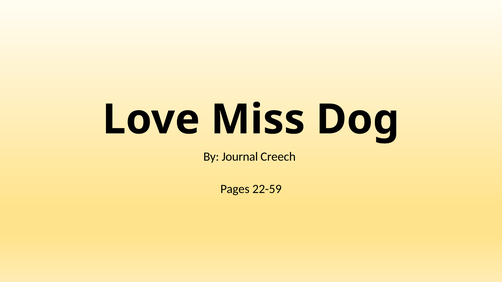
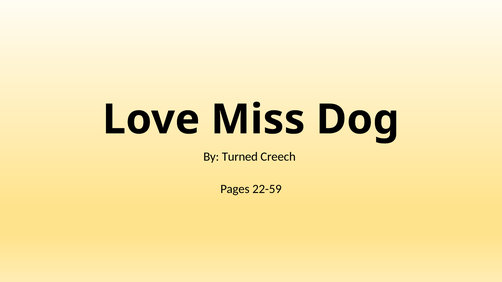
Journal: Journal -> Turned (240, 157)
